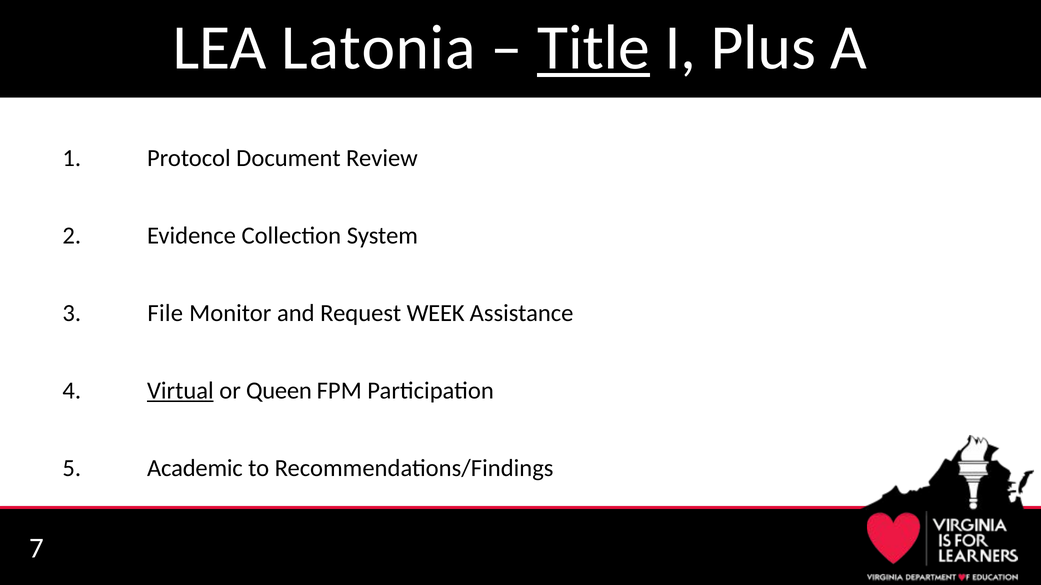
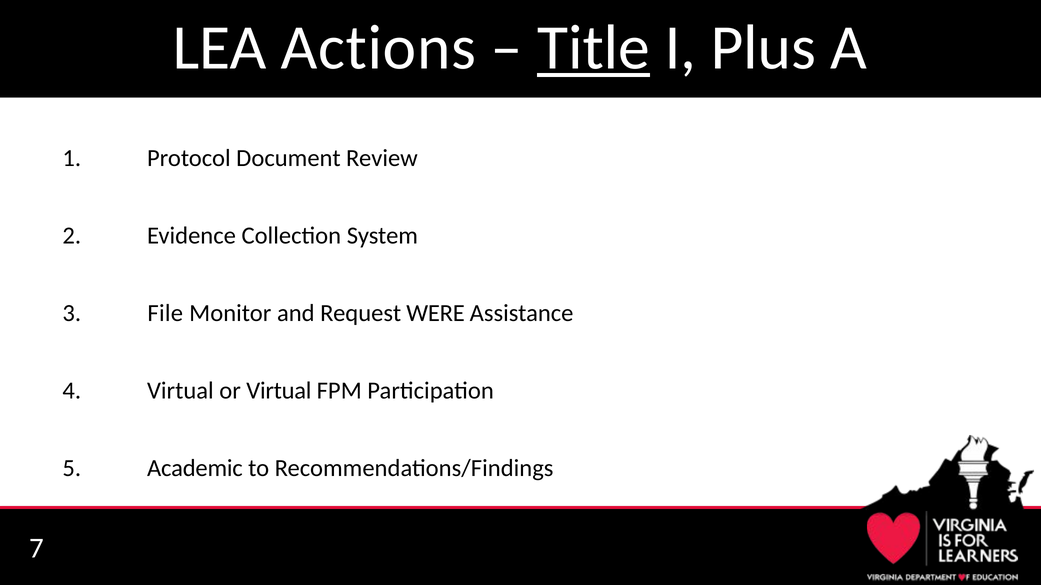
Latonia: Latonia -> Actions (378, 48)
WEEK: WEEK -> WERE (436, 313)
Virtual underline: present -> none (180, 391)
or Queen: Queen -> Virtual (279, 391)
